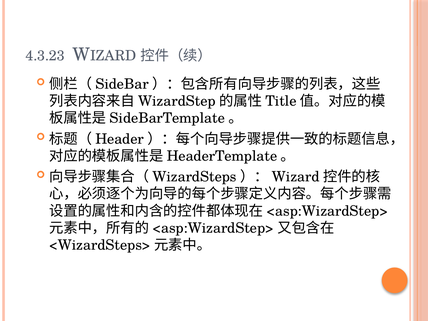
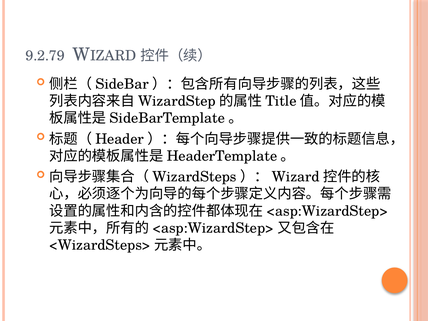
4.3.23: 4.3.23 -> 9.2.79 (45, 56)
